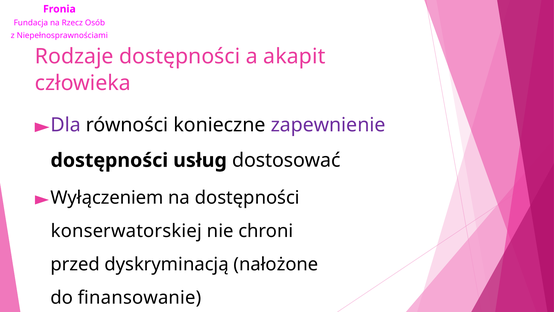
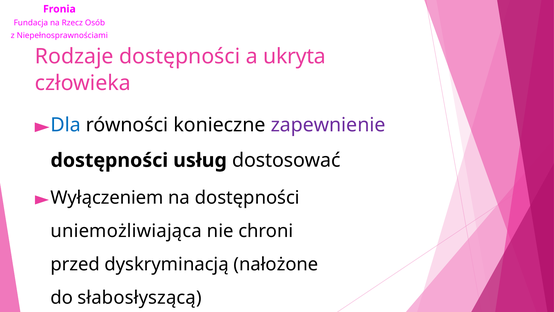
akapit: akapit -> ukryta (295, 57)
Dla colour: purple -> blue (66, 125)
konserwatorskiej: konserwatorskiej -> uniemożliwiająca (126, 231)
finansowanie: finansowanie -> słabosłyszącą (140, 297)
